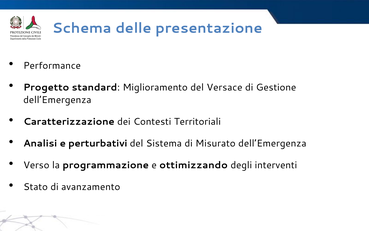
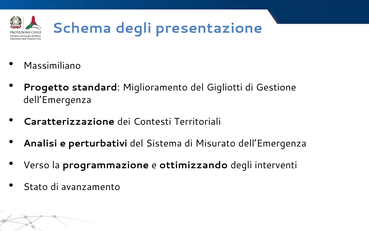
Schema delle: delle -> degli (134, 28)
Performance: Performance -> Massimiliano (52, 66)
Versace: Versace -> Gigliotti (225, 87)
